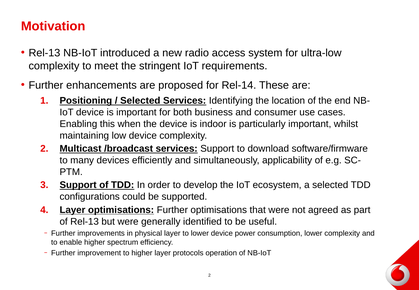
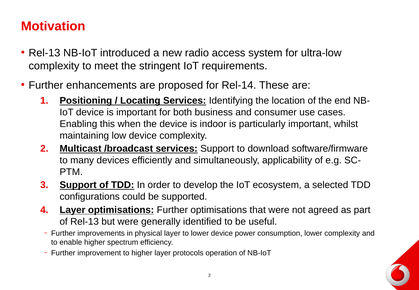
Selected: Selected -> Locating (140, 101)
